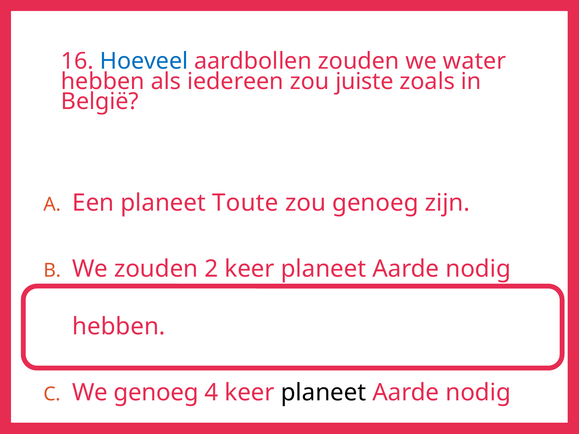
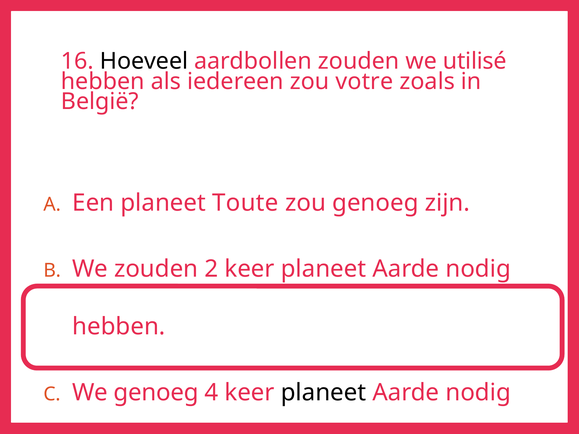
Hoeveel colour: blue -> black (144, 61)
water: water -> utilisé (475, 61)
juiste: juiste -> votre (364, 81)
